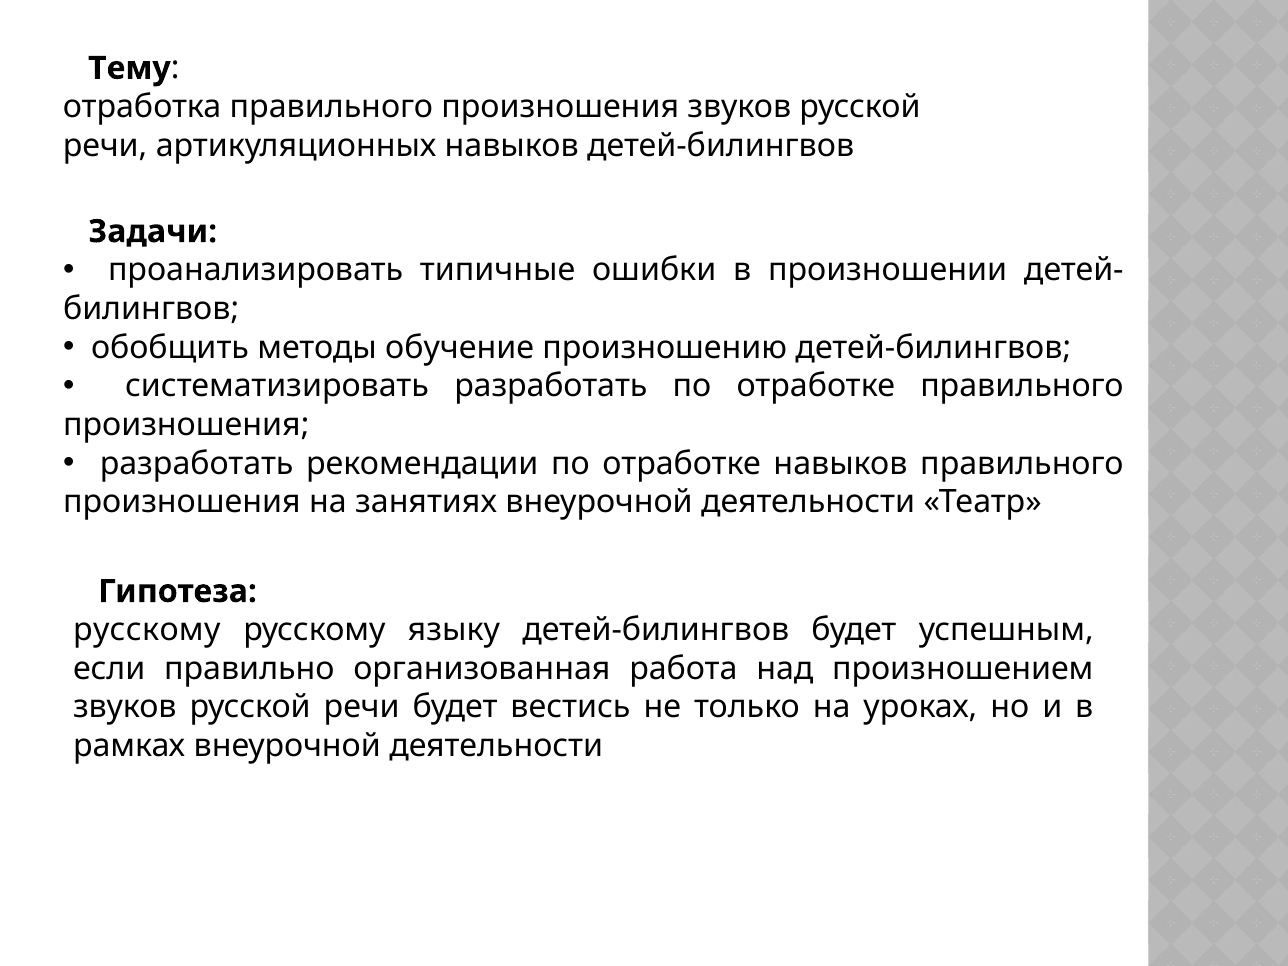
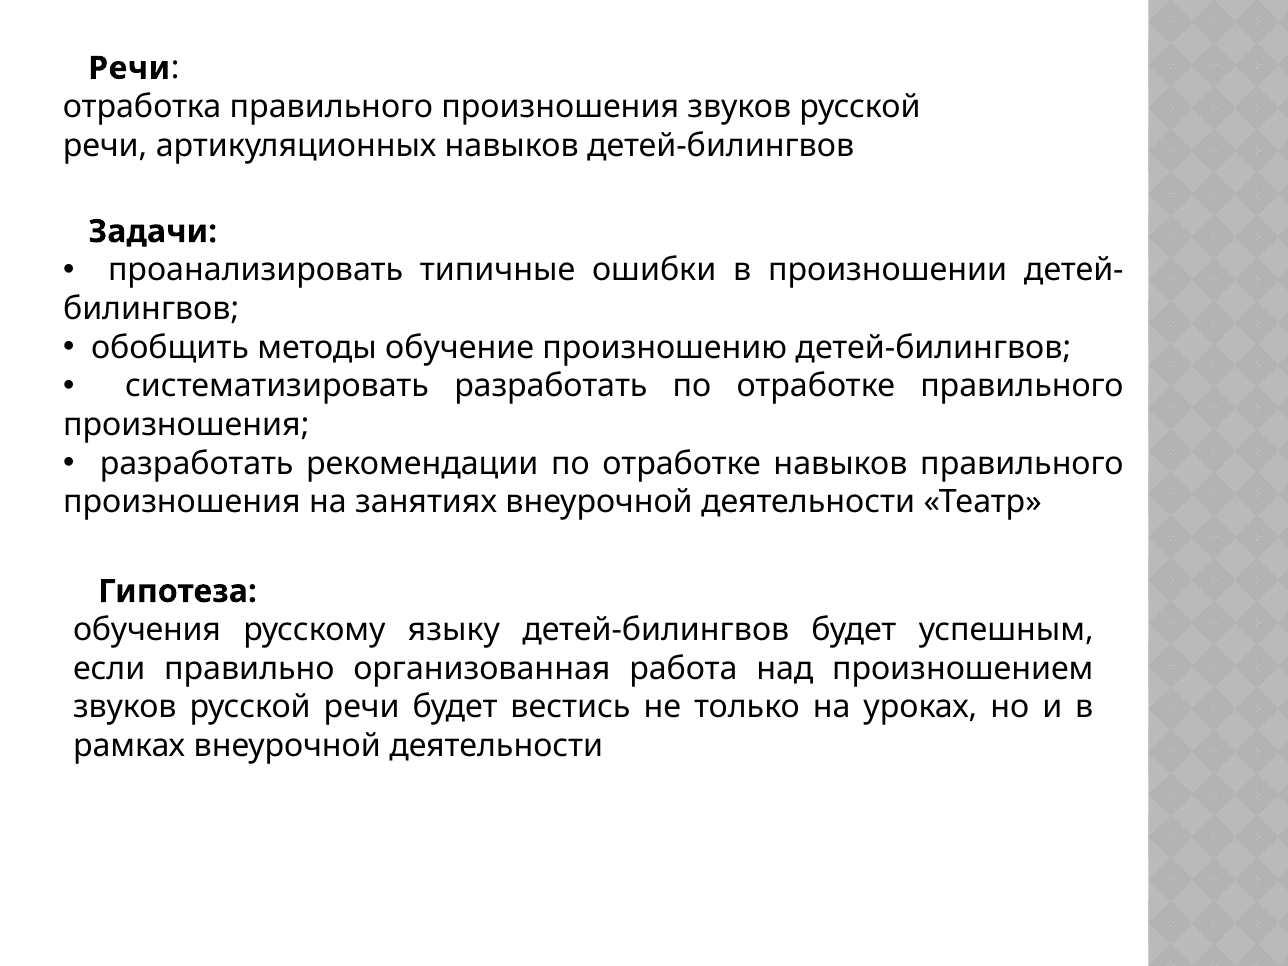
Тему: Тему -> Речи (129, 68)
русскому: русскому -> обучения (147, 630)
